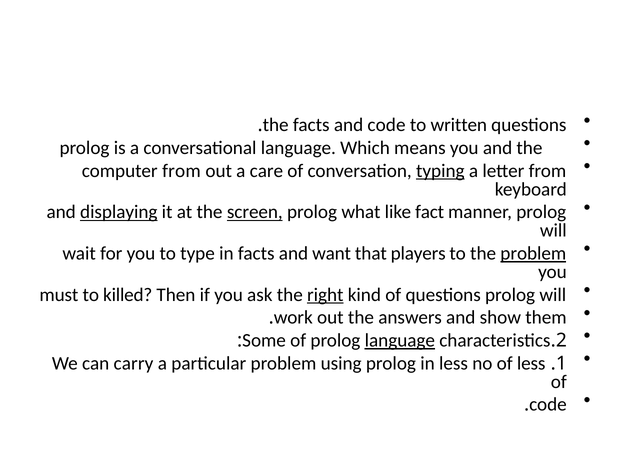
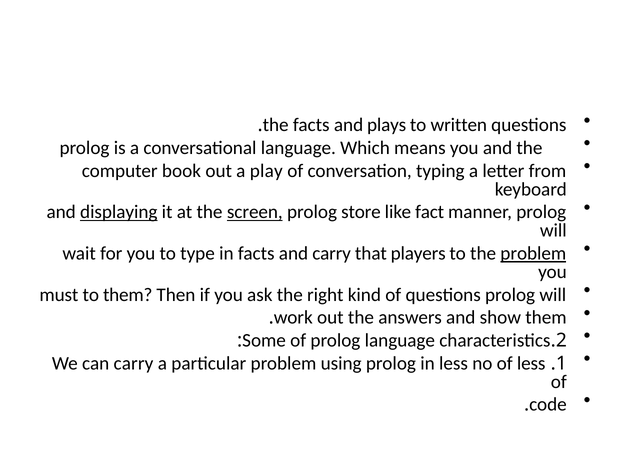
and code: code -> plays (387, 125)
computer from: from -> book (182, 171)
care: care -> play (266, 171)
typing underline: present -> none (440, 171)
what: what -> store (361, 212)
and want: want -> carry (332, 253)
to killed: killed -> them (128, 295)
right underline: present -> none (325, 295)
language underline: present -> none (400, 340)
